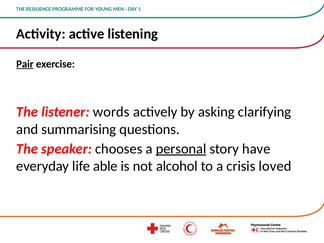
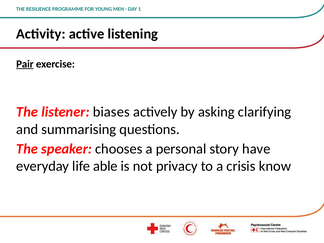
words: words -> biases (111, 112)
personal underline: present -> none (181, 149)
alcohol: alcohol -> privacy (177, 166)
loved: loved -> know (275, 166)
